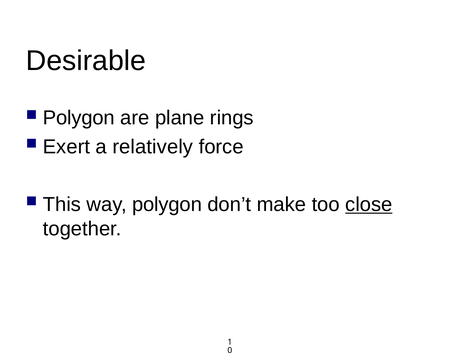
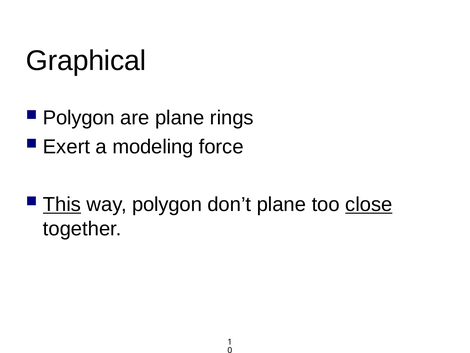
Desirable: Desirable -> Graphical (86, 61)
relatively: relatively -> modeling (153, 147)
This underline: none -> present (62, 204)
don’t make: make -> plane (281, 204)
